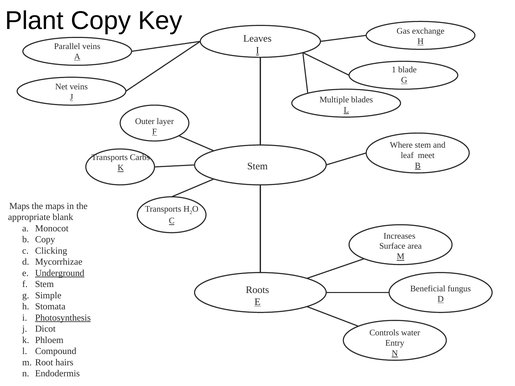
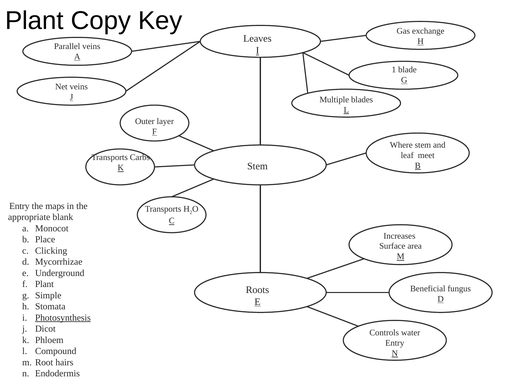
Maps: Maps -> Entry (19, 206)
b Copy: Copy -> Place (45, 240)
Underground underline: present -> none (60, 273)
f Stem: Stem -> Plant (44, 284)
